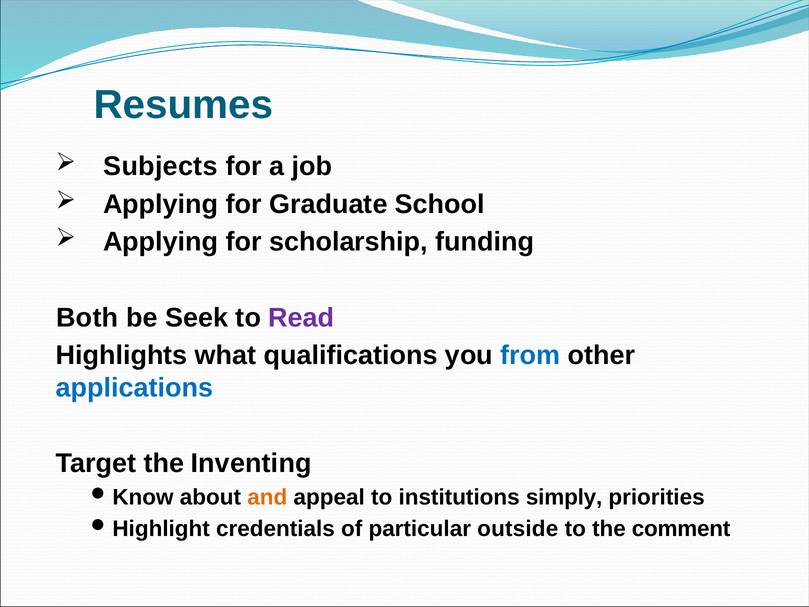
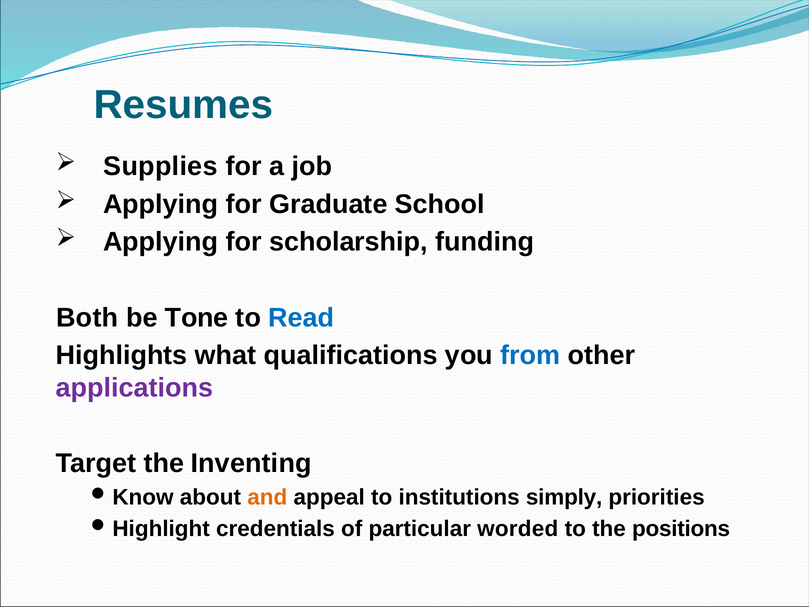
Subjects: Subjects -> Supplies (161, 166)
Seek: Seek -> Tone (197, 317)
Read colour: purple -> blue (301, 317)
applications colour: blue -> purple (134, 388)
outside: outside -> worded (518, 528)
comment: comment -> positions (681, 528)
